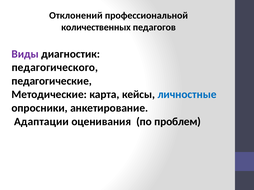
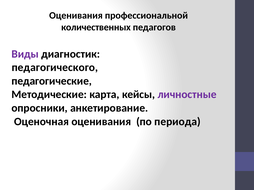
Отклонений: Отклонений -> Оценивания (76, 15)
личностные colour: blue -> purple (187, 95)
Адаптации: Адаптации -> Оценочная (41, 122)
проблем: проблем -> периода (178, 122)
